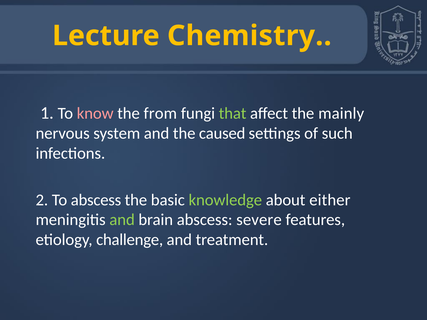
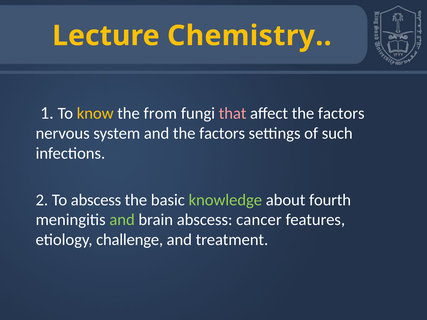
know colour: pink -> yellow (95, 113)
that colour: light green -> pink (233, 113)
affect the mainly: mainly -> factors (341, 113)
and the caused: caused -> factors (222, 134)
either: either -> fourth (330, 200)
severe: severe -> cancer (259, 220)
